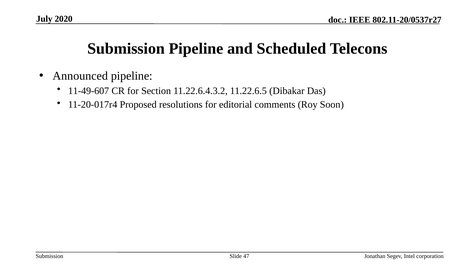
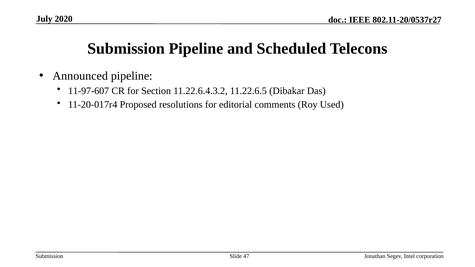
11-49-607: 11-49-607 -> 11-97-607 (89, 91)
Soon: Soon -> Used (332, 105)
